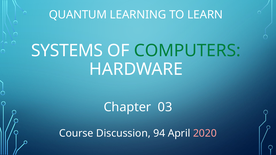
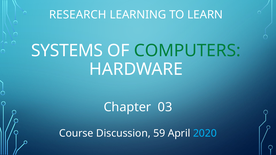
QUANTUM: QUANTUM -> RESEARCH (78, 15)
94: 94 -> 59 (159, 133)
2020 colour: pink -> light blue (205, 133)
